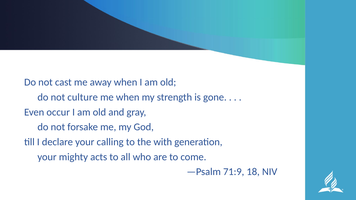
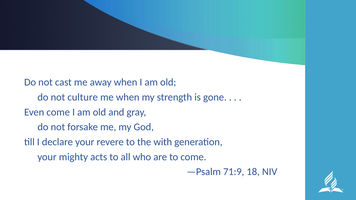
Even occur: occur -> come (58, 112)
calling: calling -> revere (110, 142)
